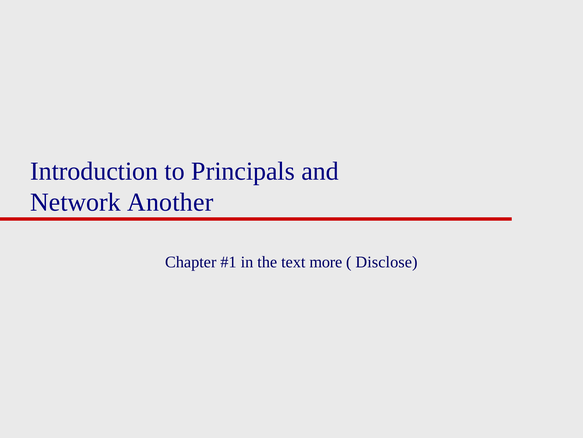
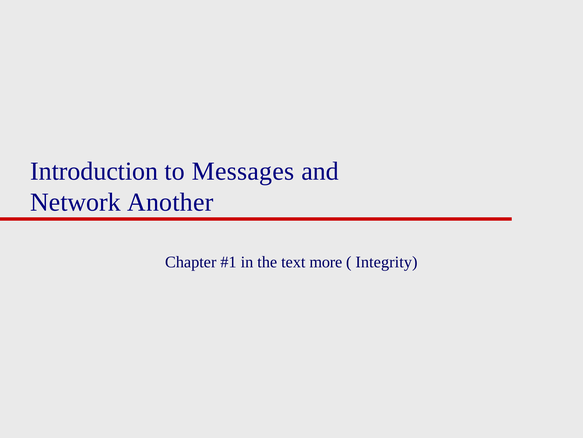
Principals: Principals -> Messages (243, 171)
Disclose: Disclose -> Integrity (386, 262)
